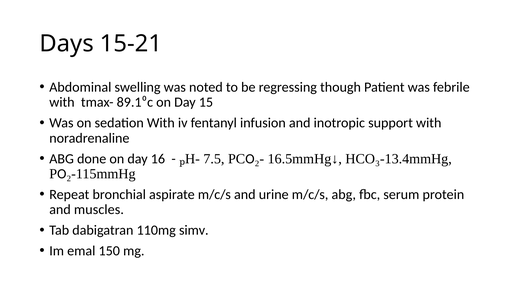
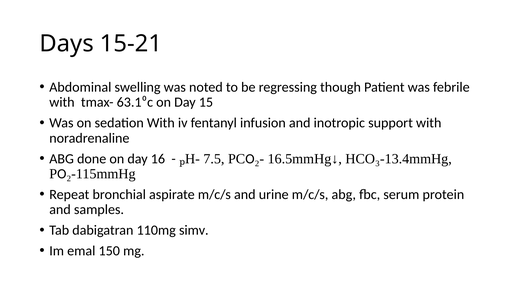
89.1⁰c: 89.1⁰c -> 63.1⁰c (135, 102)
muscles: muscles -> samples (99, 210)
